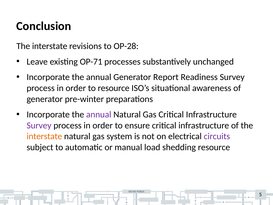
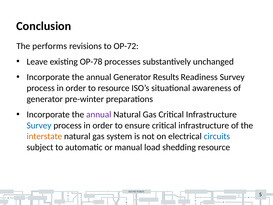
interstate: interstate -> performs (50, 46)
OP-28: OP-28 -> OP-72 (126, 46)
OP-71: OP-71 -> OP-78 (91, 62)
Report: Report -> Results (166, 77)
Survey colour: purple -> blue (39, 125)
circuits colour: purple -> blue (217, 136)
